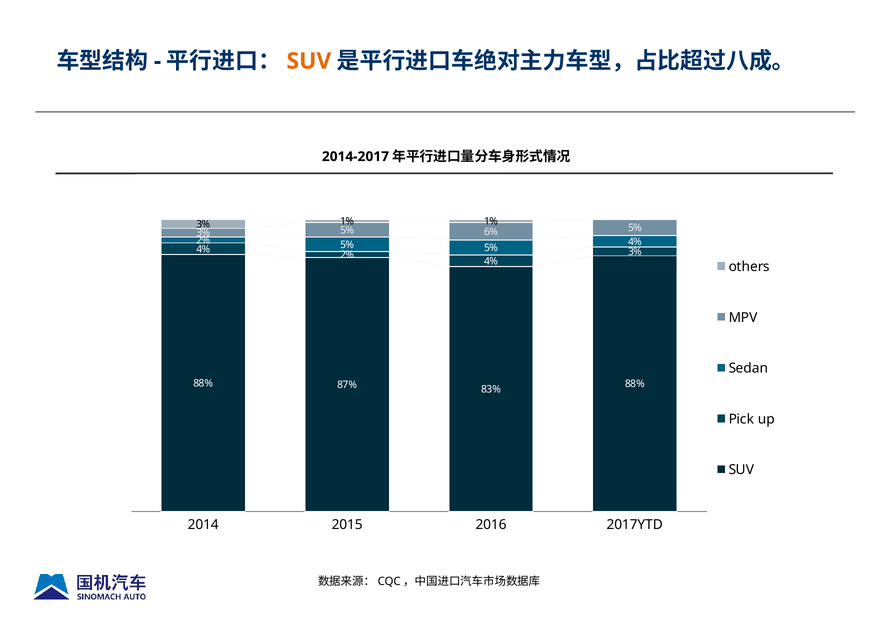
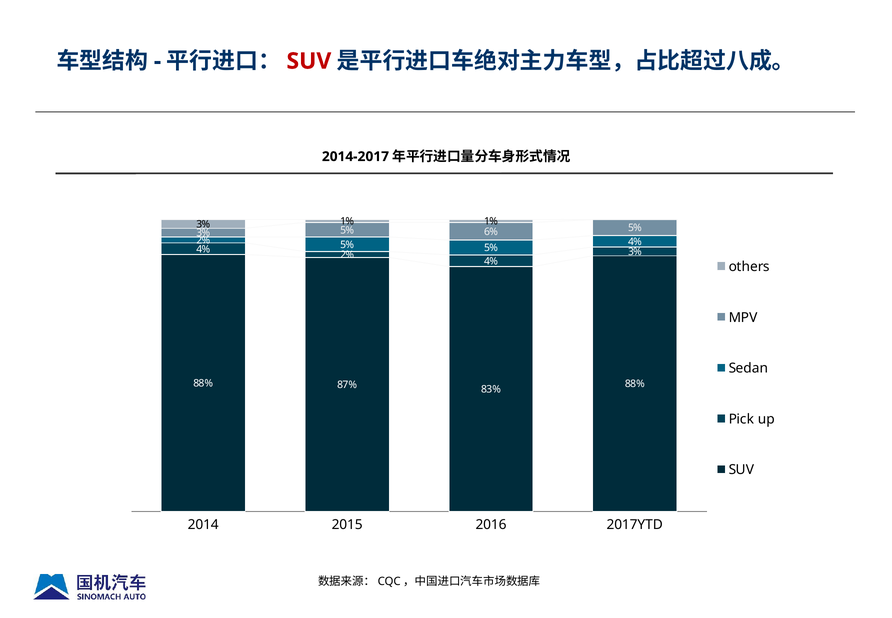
SUV colour: orange -> red (309, 61)
